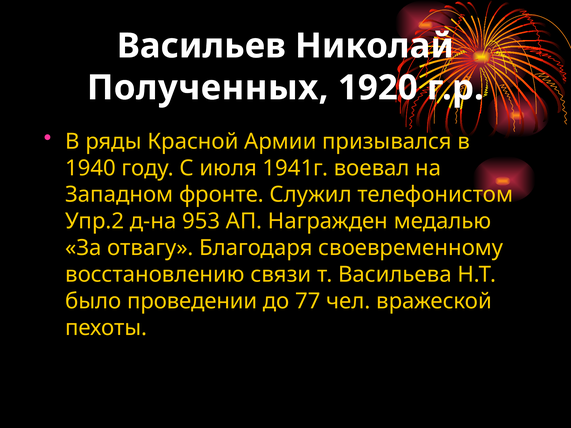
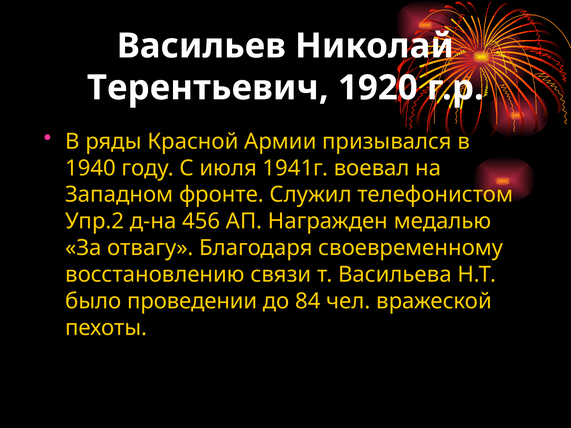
Полученных: Полученных -> Терентьевич (208, 88)
953: 953 -> 456 (201, 221)
77: 77 -> 84 (308, 301)
